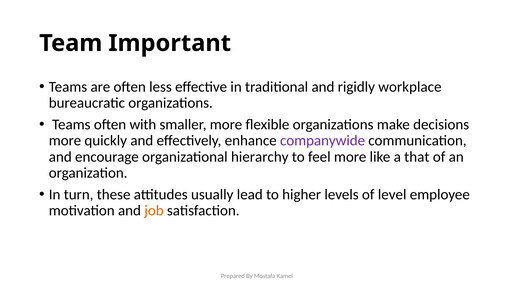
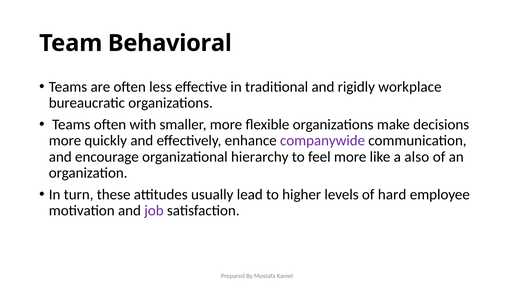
Important: Important -> Behavioral (170, 43)
that: that -> also (417, 157)
level: level -> hard (392, 195)
job colour: orange -> purple (154, 211)
